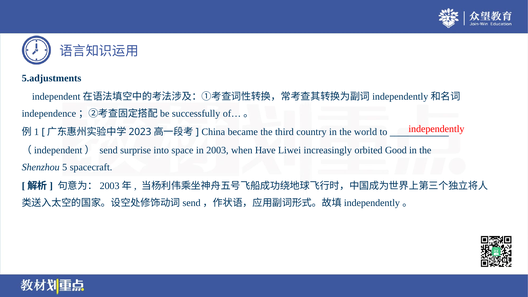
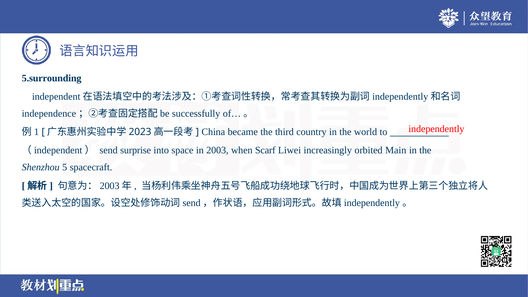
5.adjustments: 5.adjustments -> 5.surrounding (52, 78)
Have: Have -> Scarf (265, 150)
Good: Good -> Main (396, 150)
